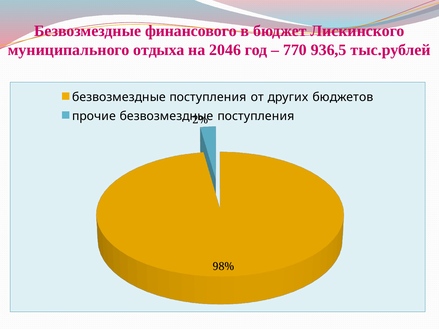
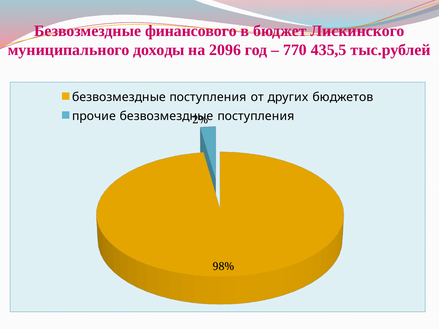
отдыха: отдыха -> доходы (159, 50)
2046: 2046 -> 2096 (225, 50)
936,5: 936,5 -> 435,5 (329, 50)
